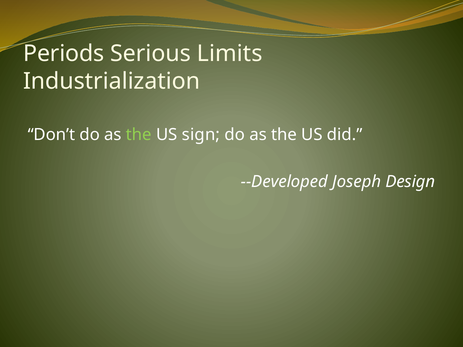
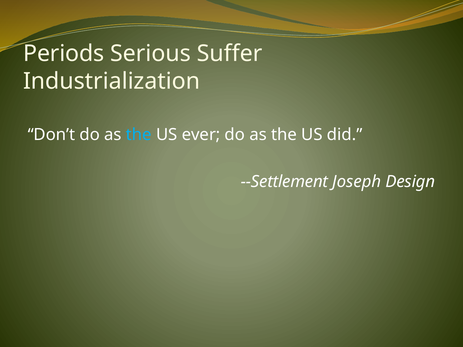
Limits: Limits -> Suffer (230, 53)
the colour: light green -> light blue (139, 135)
sign: sign -> ever (201, 135)
--Developed: --Developed -> --Settlement (284, 182)
